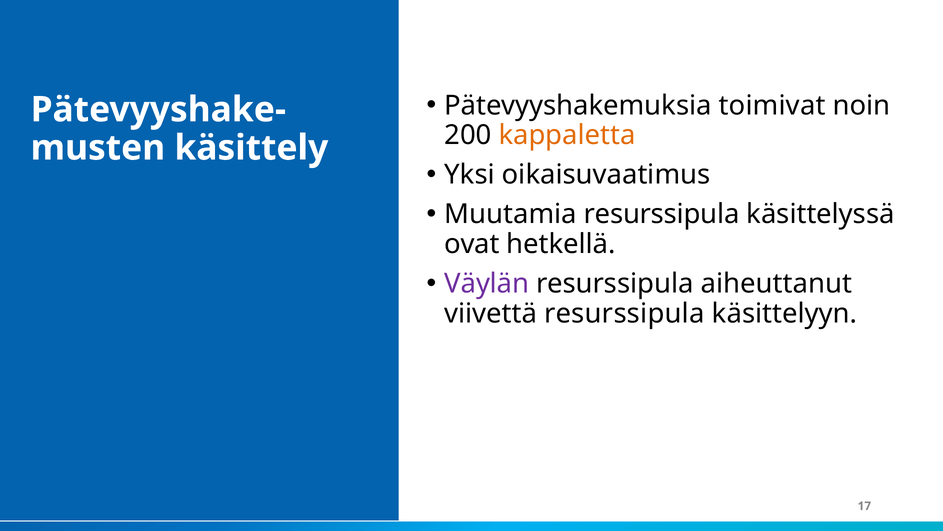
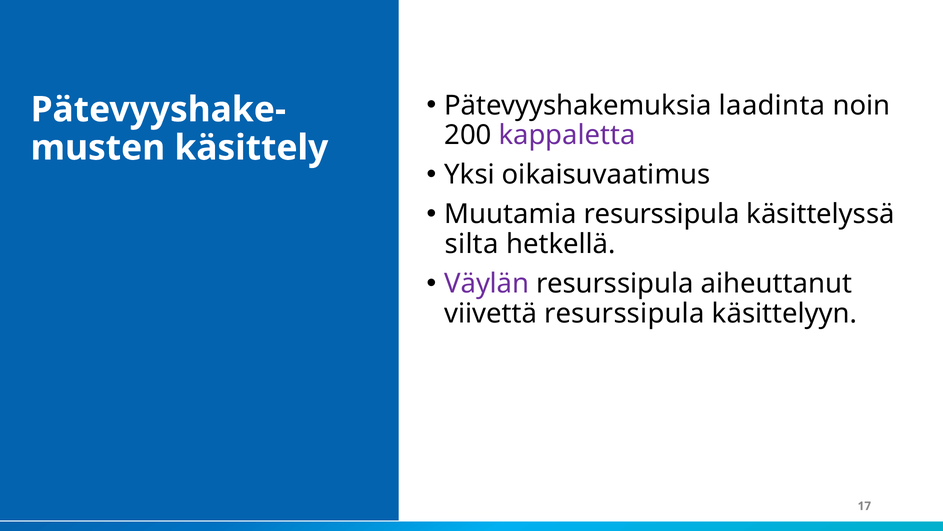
toimivat: toimivat -> laadinta (772, 105)
kappaletta colour: orange -> purple (567, 135)
ovat: ovat -> silta (472, 244)
